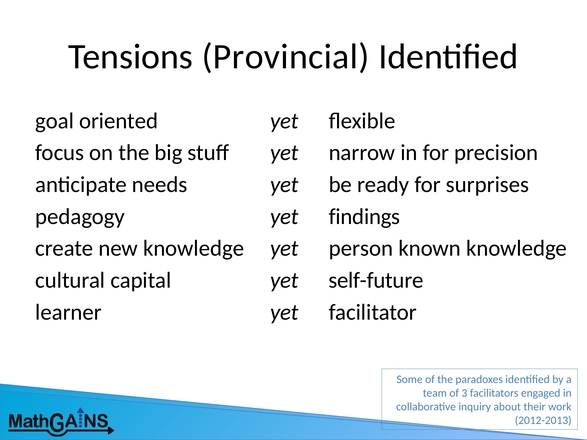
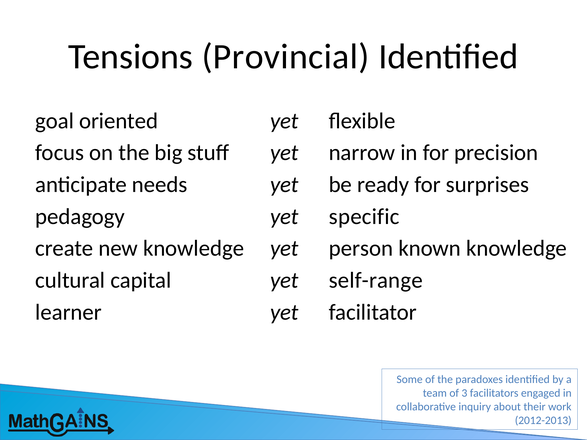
findings: findings -> specific (364, 217)
self-future: self-future -> self-range (376, 280)
